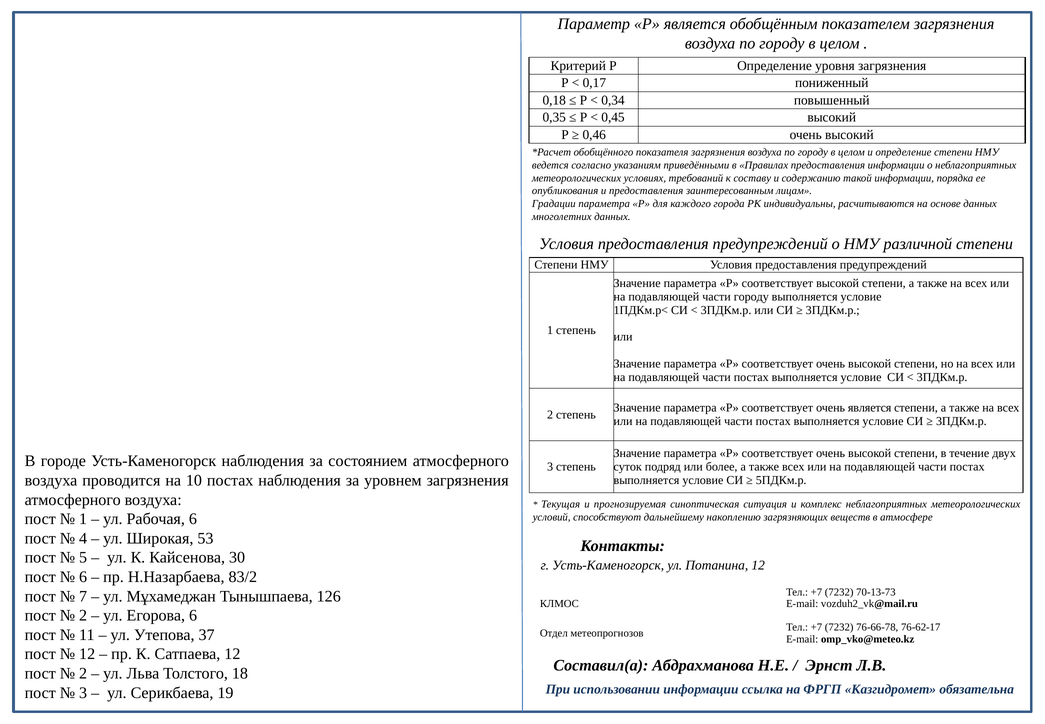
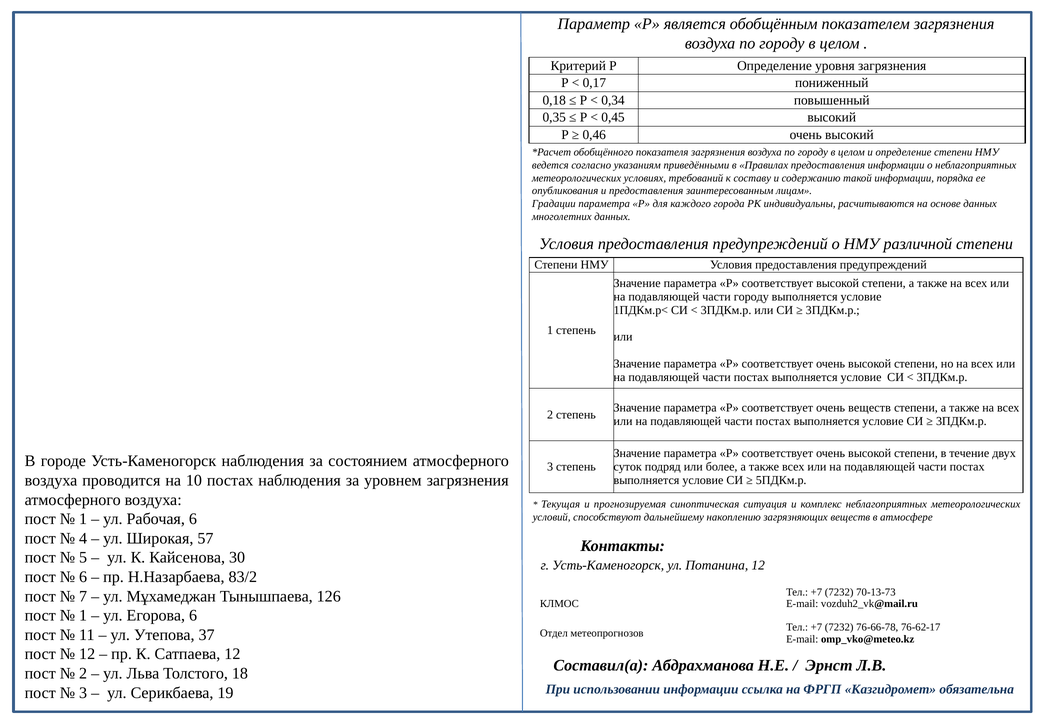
очень является: является -> веществ (870, 408)
53: 53 -> 57 (205, 538)
2: 2 -> 1 (83, 615)
